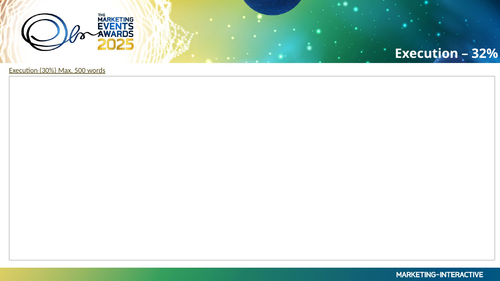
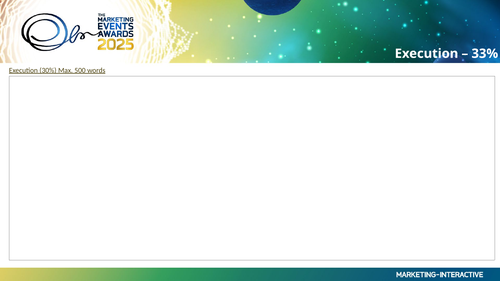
32%: 32% -> 33% (485, 54)
